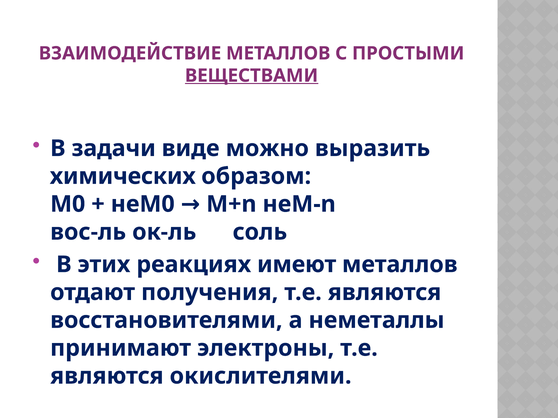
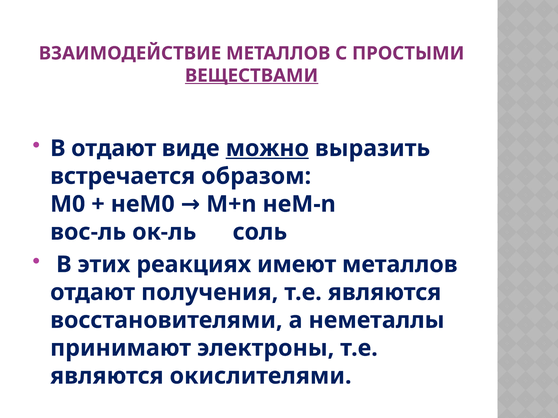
В задачи: задачи -> отдают (114, 149)
можно underline: none -> present (267, 149)
химических: химических -> встречается (123, 176)
